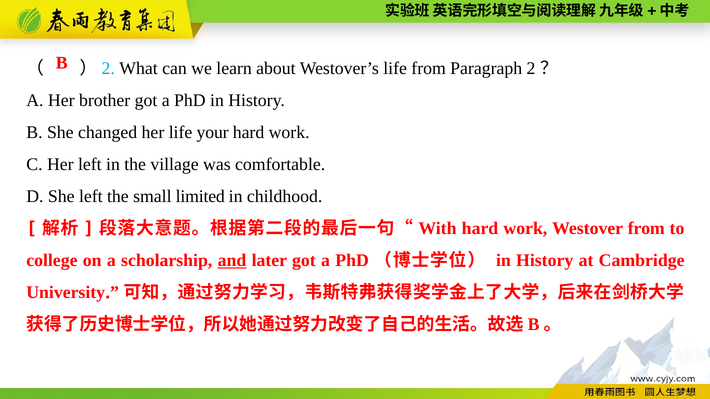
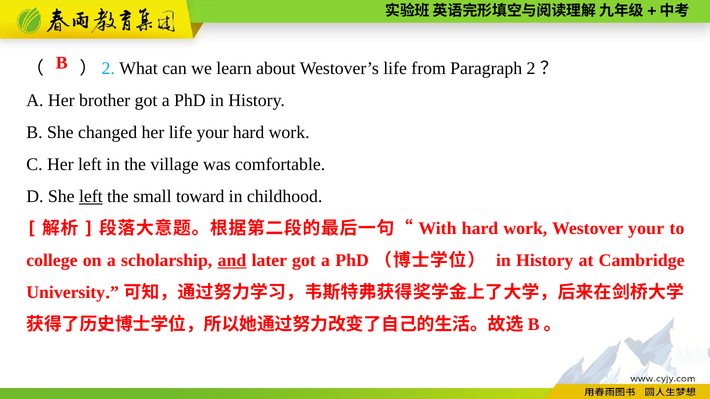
left underline: none -> present (91, 197)
limited: limited -> toward (200, 197)
Westover from: from -> your (646, 229)
